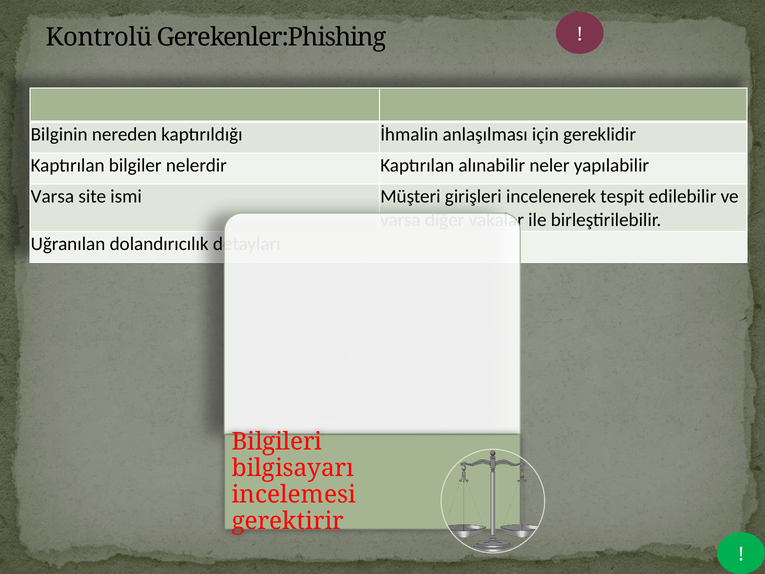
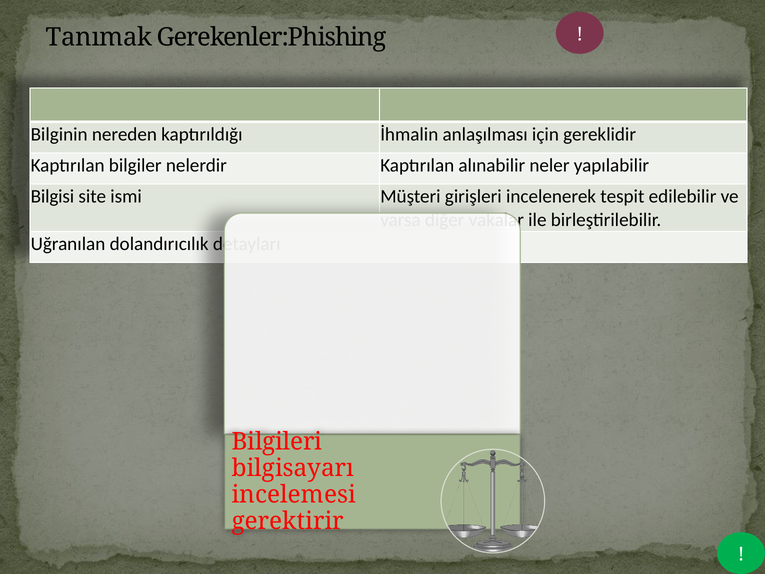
Kontrolü: Kontrolü -> Tanımak (99, 37)
Varsa: Varsa -> Bilgisi (52, 197)
